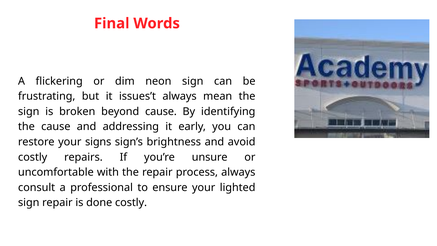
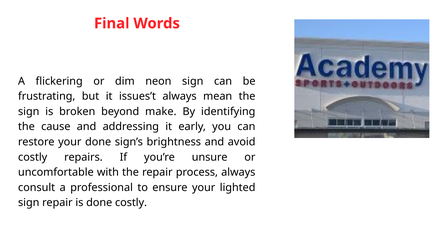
beyond cause: cause -> make (161, 111)
your signs: signs -> done (98, 142)
